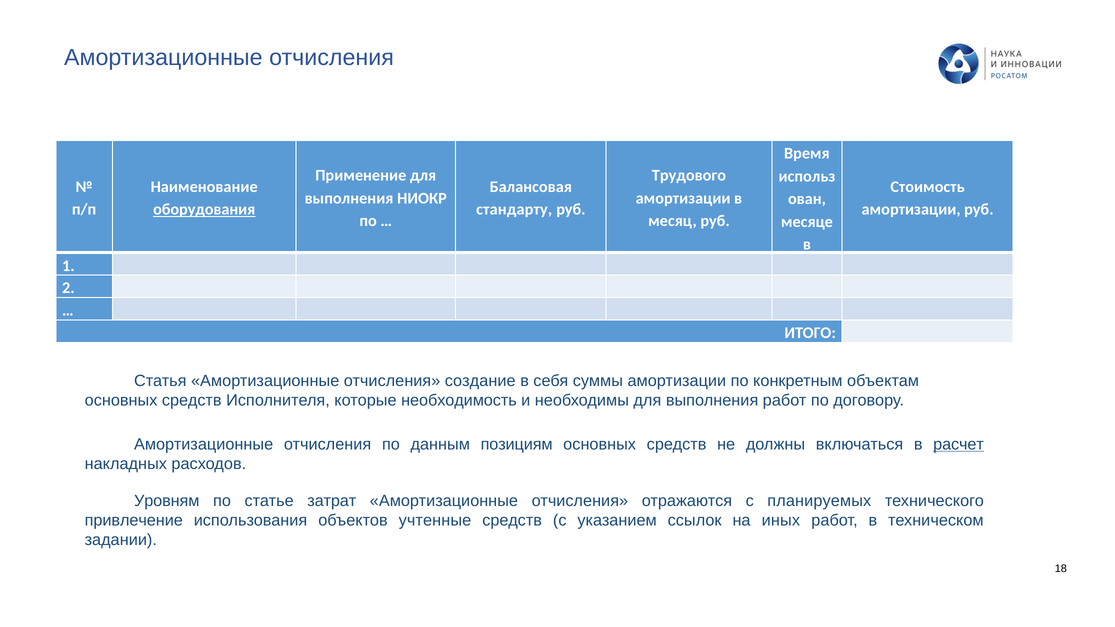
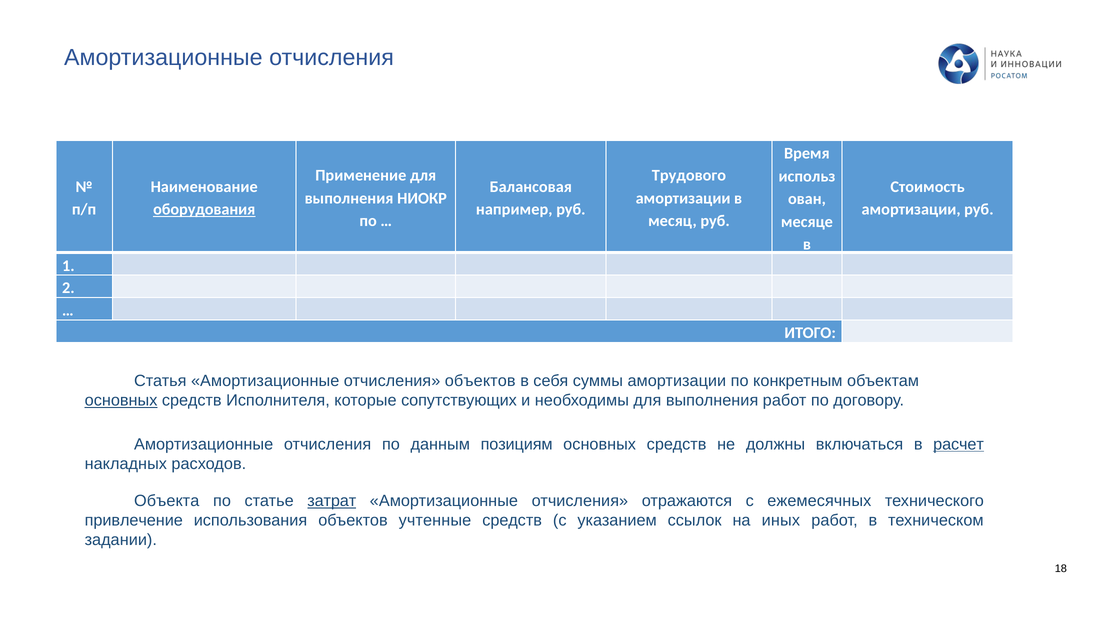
стандарту: стандарту -> например (514, 210)
отчисления создание: создание -> объектов (480, 381)
основных underline: none -> present (121, 400)
необходимость: необходимость -> сопутствующих (459, 400)
Уровням: Уровням -> Объекта (167, 501)
затрат underline: none -> present (332, 501)
планируемых: планируемых -> ежемесячных (819, 501)
